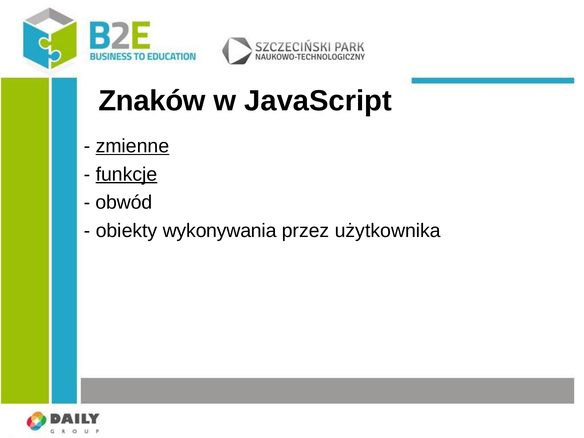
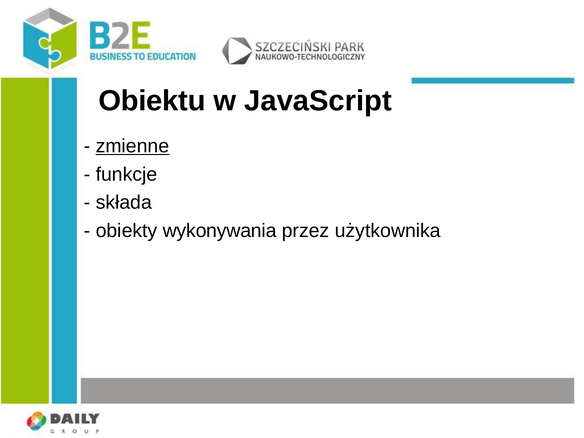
Znaków: Znaków -> Obiektu (152, 101)
funkcje underline: present -> none (127, 174)
obwód: obwód -> składa (124, 203)
